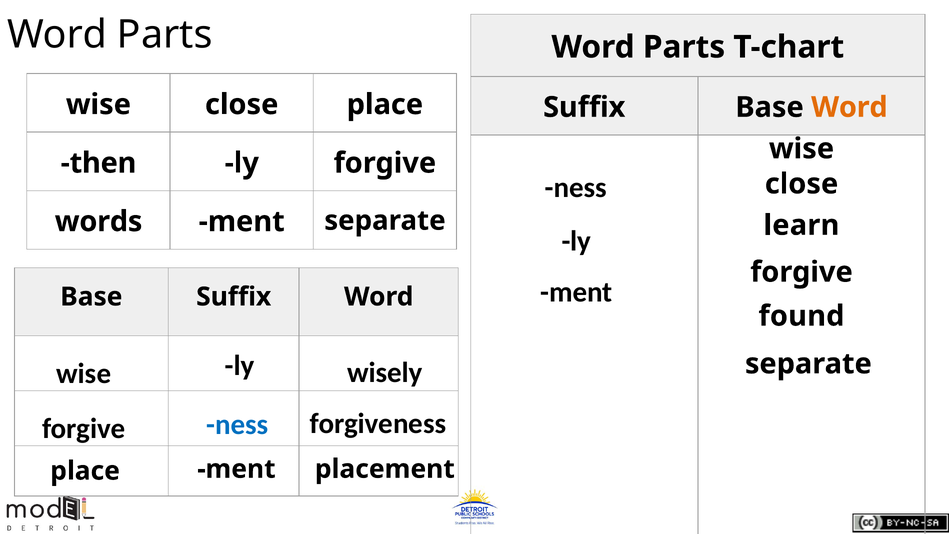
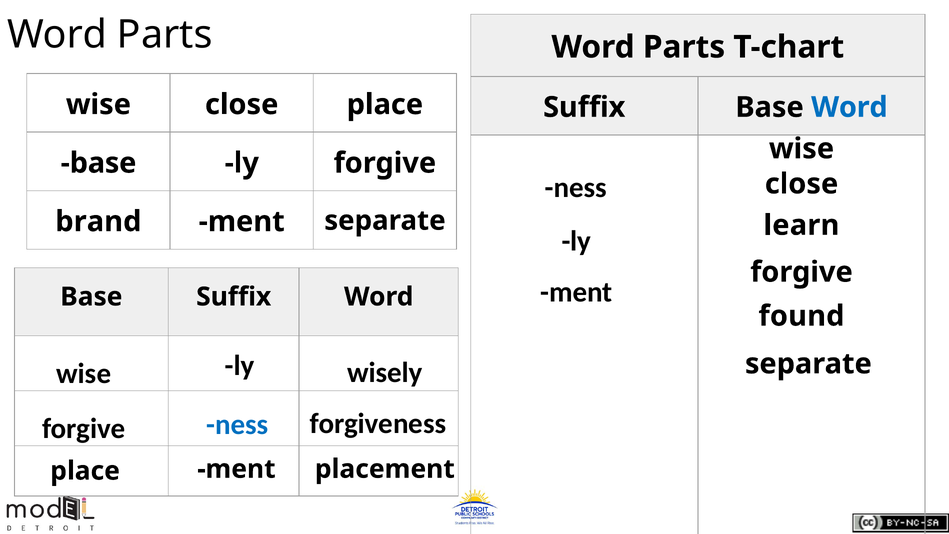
Word colour: orange -> blue (849, 107)
then: then -> base (99, 163)
words: words -> brand (98, 222)
